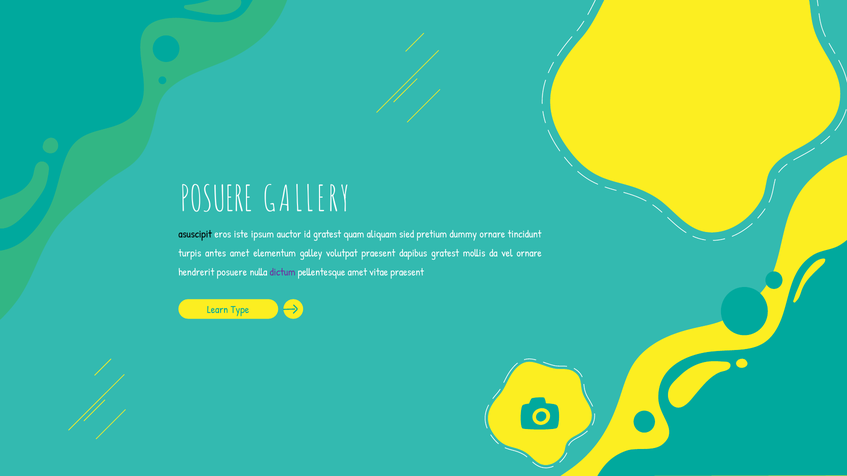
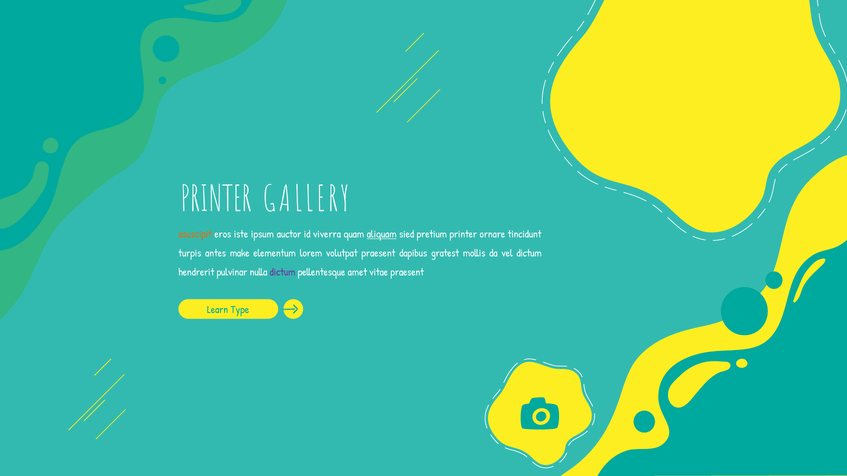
POSUERE: POSUERE -> PRINTER (216, 200)
asuscipit colour: black -> orange (195, 235)
id gratest: gratest -> viverra (327, 235)
aliquam underline: none -> present (382, 235)
pretium dummy: dummy -> printer (463, 235)
antes amet: amet -> make (240, 254)
galley: galley -> lorem (311, 254)
vel ornare: ornare -> dictum (529, 254)
hendrerit posuere: posuere -> pulvinar (232, 273)
